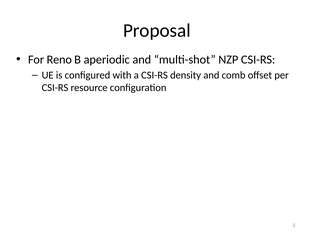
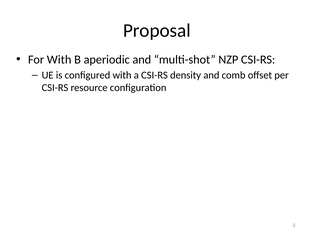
For Reno: Reno -> With (59, 59)
